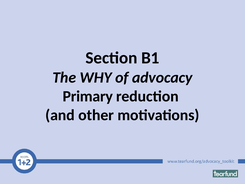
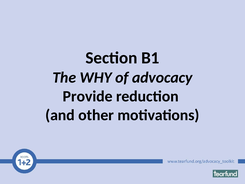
Primary: Primary -> Provide (88, 96)
